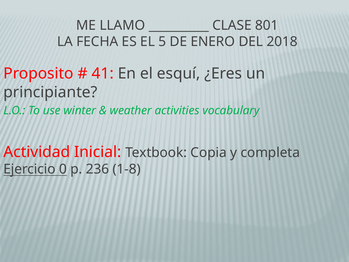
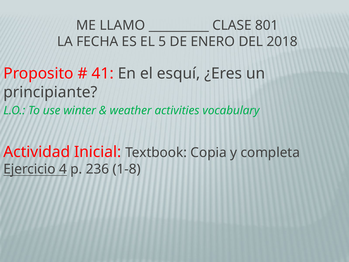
0: 0 -> 4 (63, 169)
